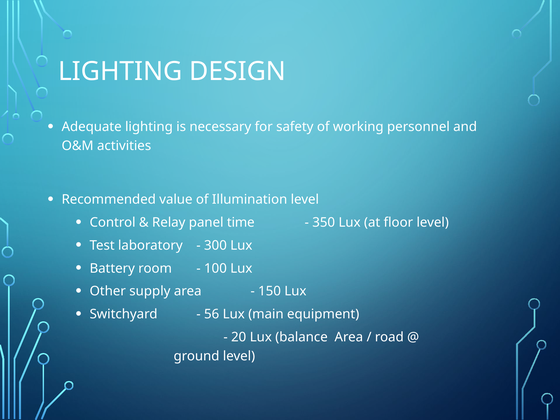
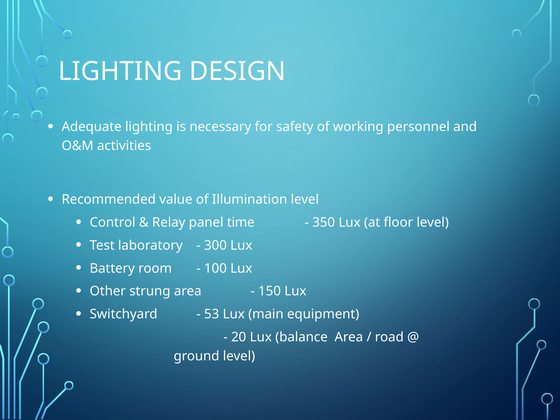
supply: supply -> strung (150, 291)
56: 56 -> 53 (212, 314)
